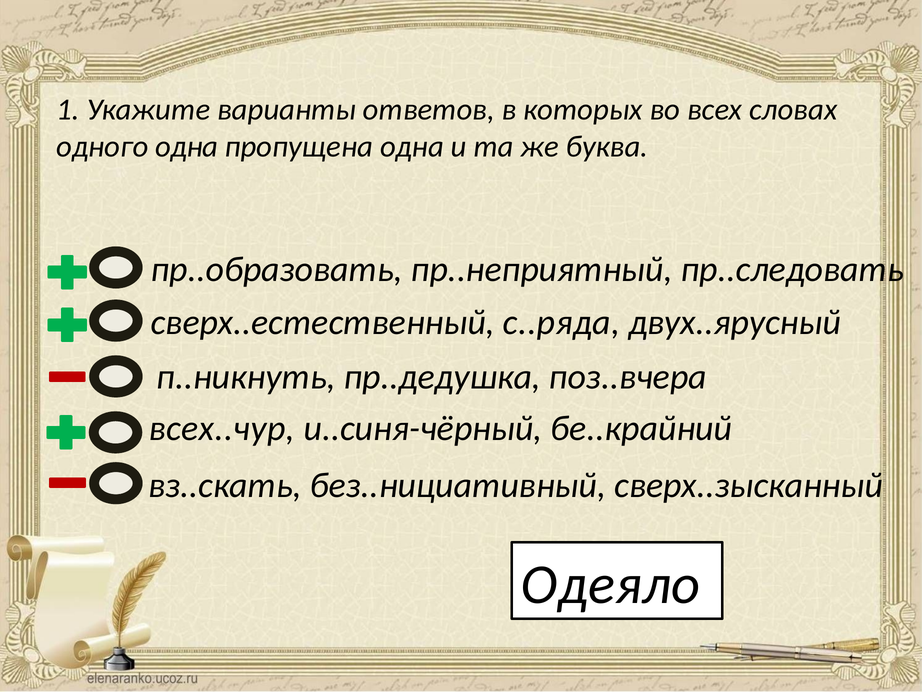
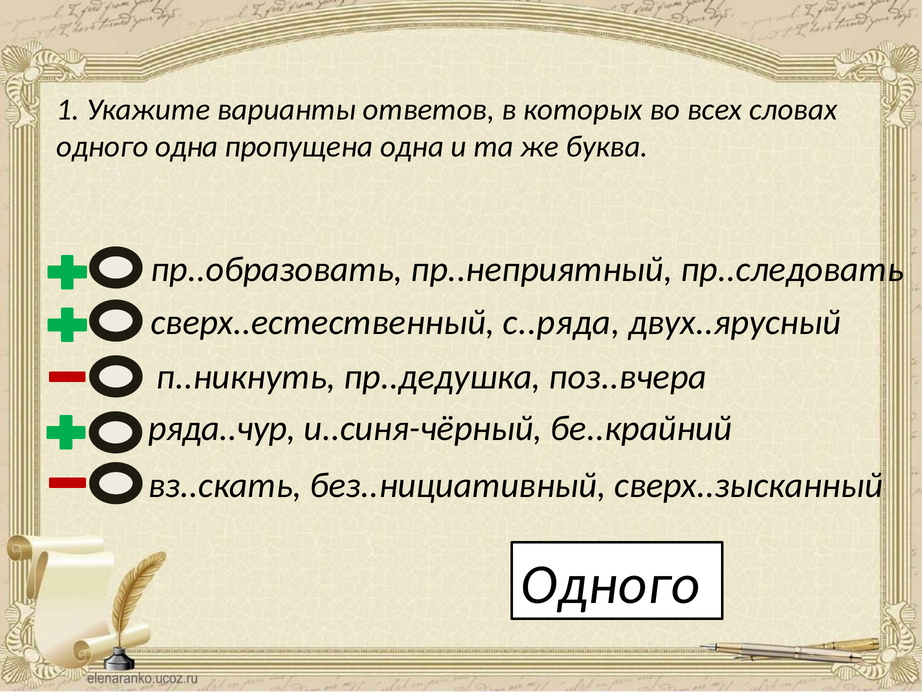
всех..чур: всех..чур -> ряда..чур (222, 428)
Одеяло: Одеяло -> Одного (611, 584)
